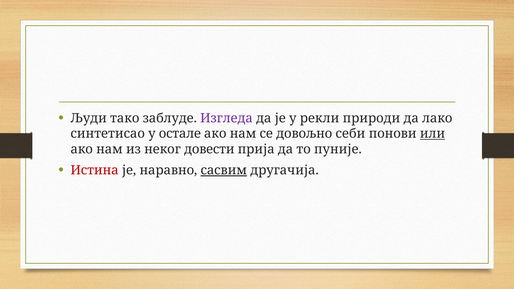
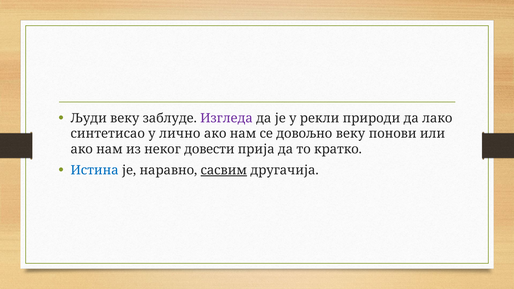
Људи тако: тако -> веку (125, 118)
остале: остале -> лично (180, 134)
довољно себи: себи -> веку (350, 134)
или underline: present -> none (432, 134)
пуније: пуније -> кратко (338, 149)
Истина colour: red -> blue (95, 170)
